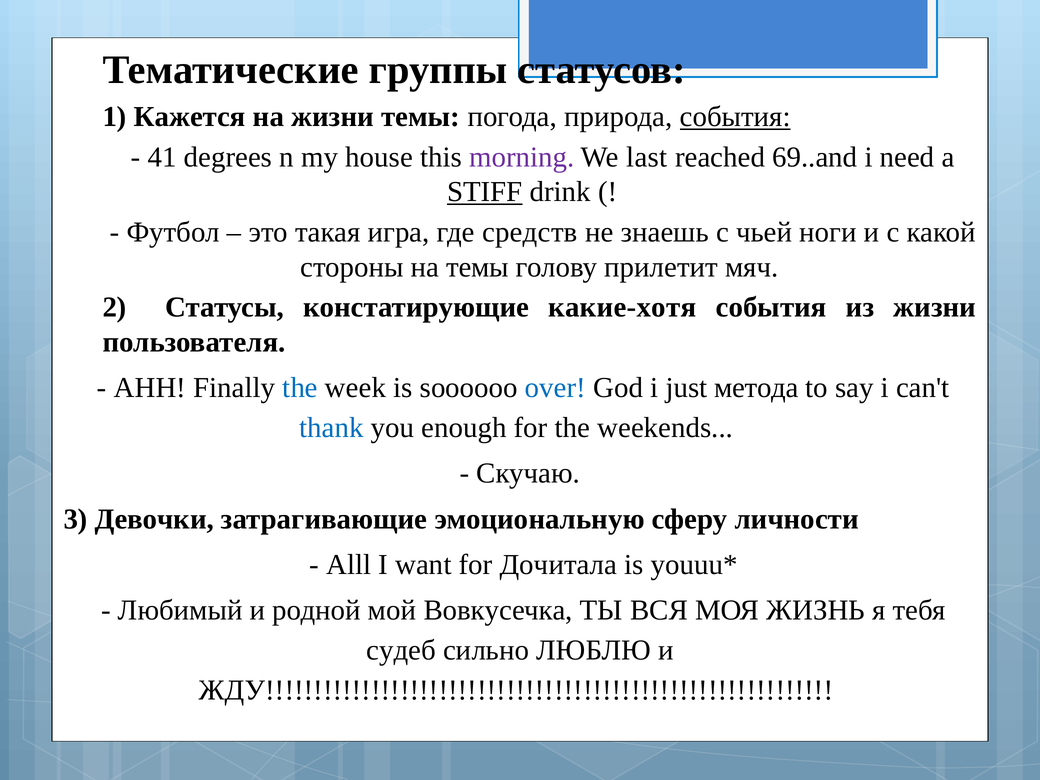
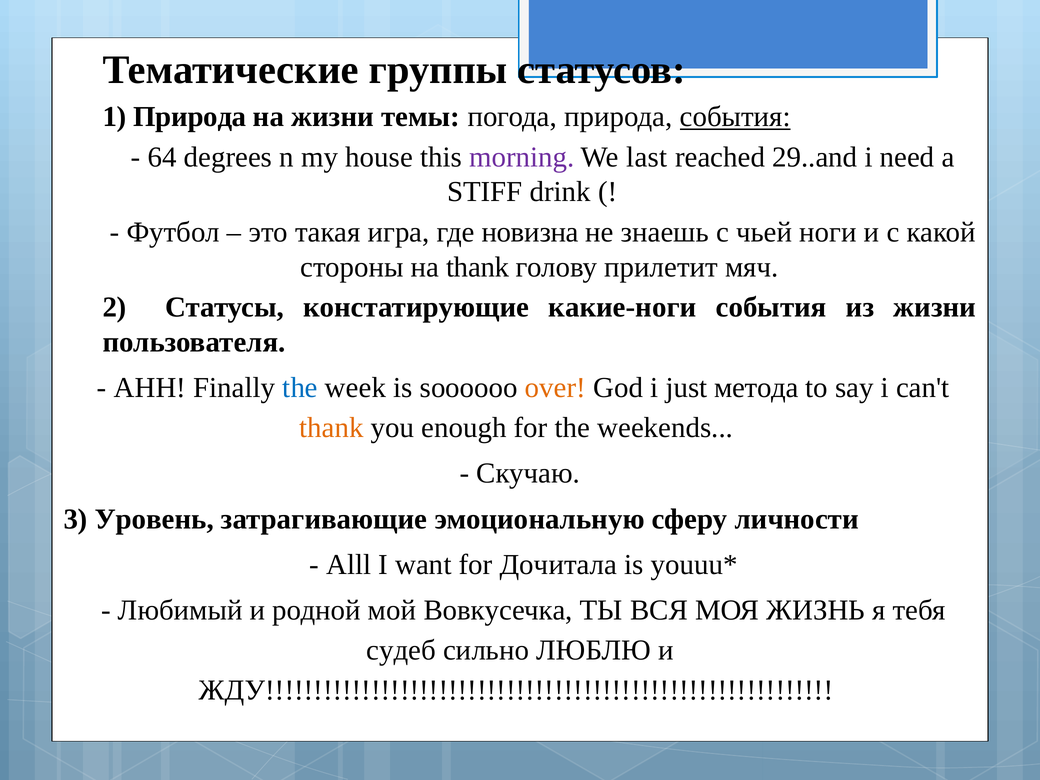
1 Кажется: Кажется -> Природа (190, 117)
41: 41 -> 64 (162, 157)
69..and: 69..and -> 29..and (815, 157)
STIFF underline: present -> none (485, 192)
средств: средств -> новизна (530, 232)
на темы: темы -> thank (478, 267)
какие-хотя: какие-хотя -> какие-ноги (622, 307)
over colour: blue -> orange (555, 388)
thank colour: blue -> orange (331, 428)
Девочки: Девочки -> Уровень (154, 519)
